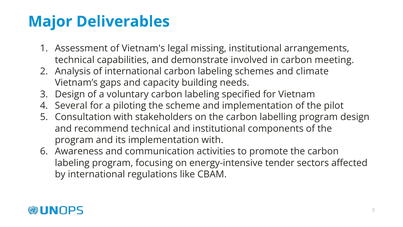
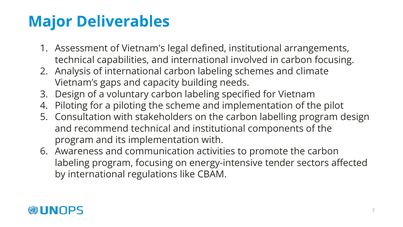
missing: missing -> defined (209, 48)
and demonstrate: demonstrate -> international (200, 60)
carbon meeting: meeting -> focusing (334, 60)
Several: Several -> Piloting (71, 106)
